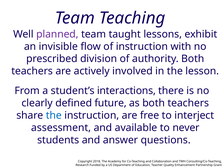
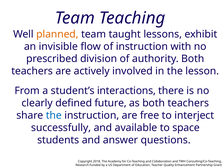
planned colour: purple -> orange (57, 34)
assessment: assessment -> successfully (61, 128)
never: never -> space (186, 128)
